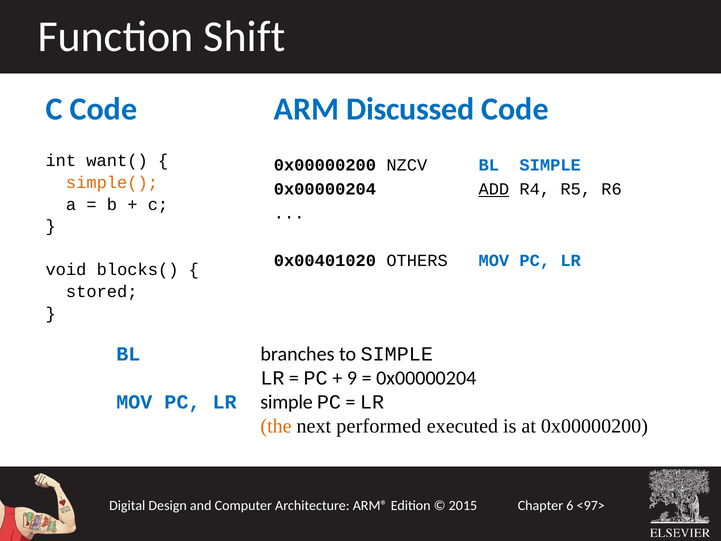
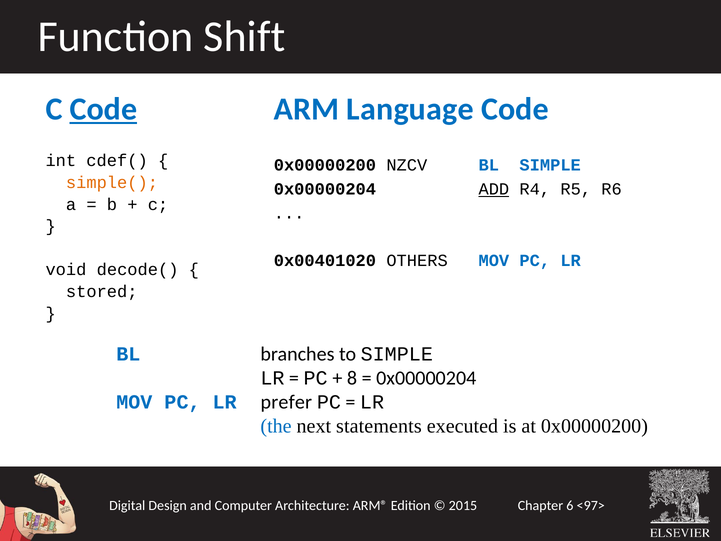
Code underline: none -> present (103, 109)
Discussed: Discussed -> Language (410, 109)
want(: want( -> cdef( (117, 161)
blocks(: blocks( -> decode( (138, 270)
9: 9 -> 8 (352, 378)
LR simple: simple -> prefer (286, 402)
the colour: orange -> blue (276, 426)
performed: performed -> statements (379, 426)
